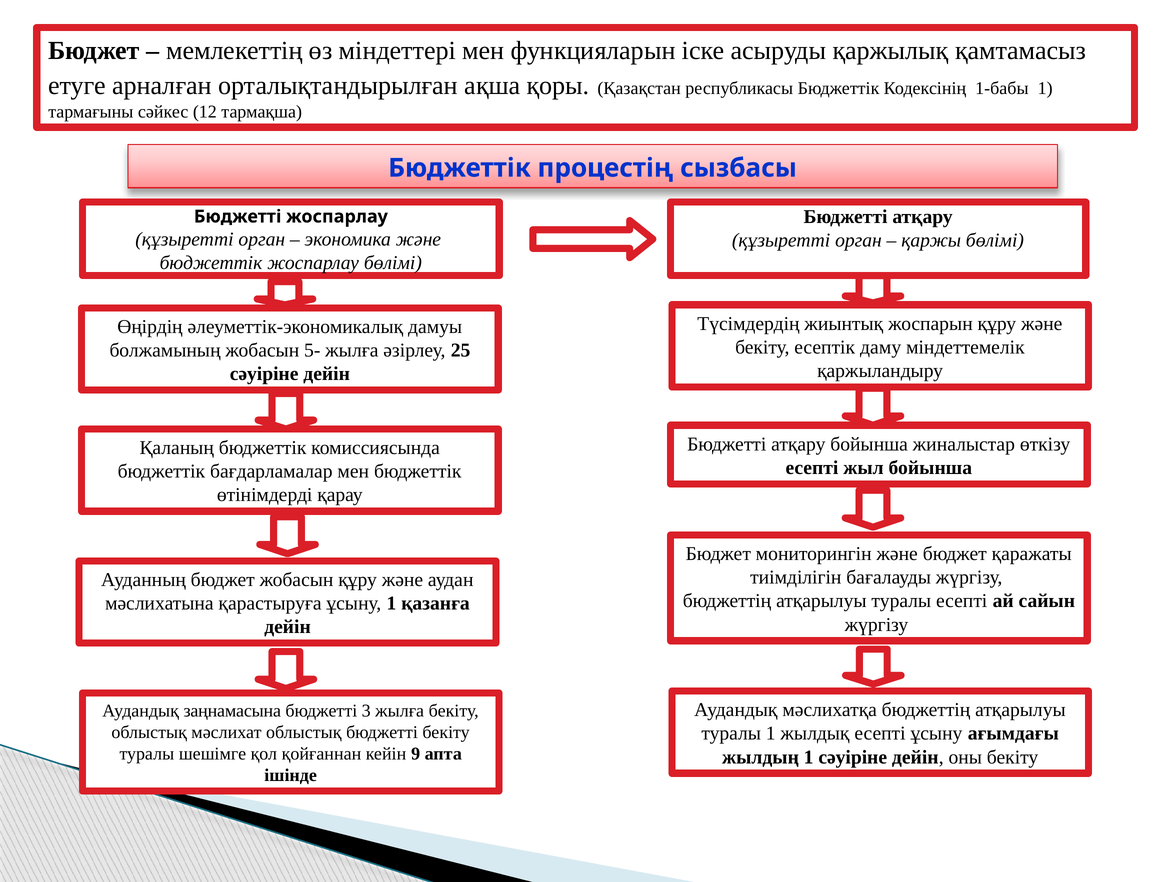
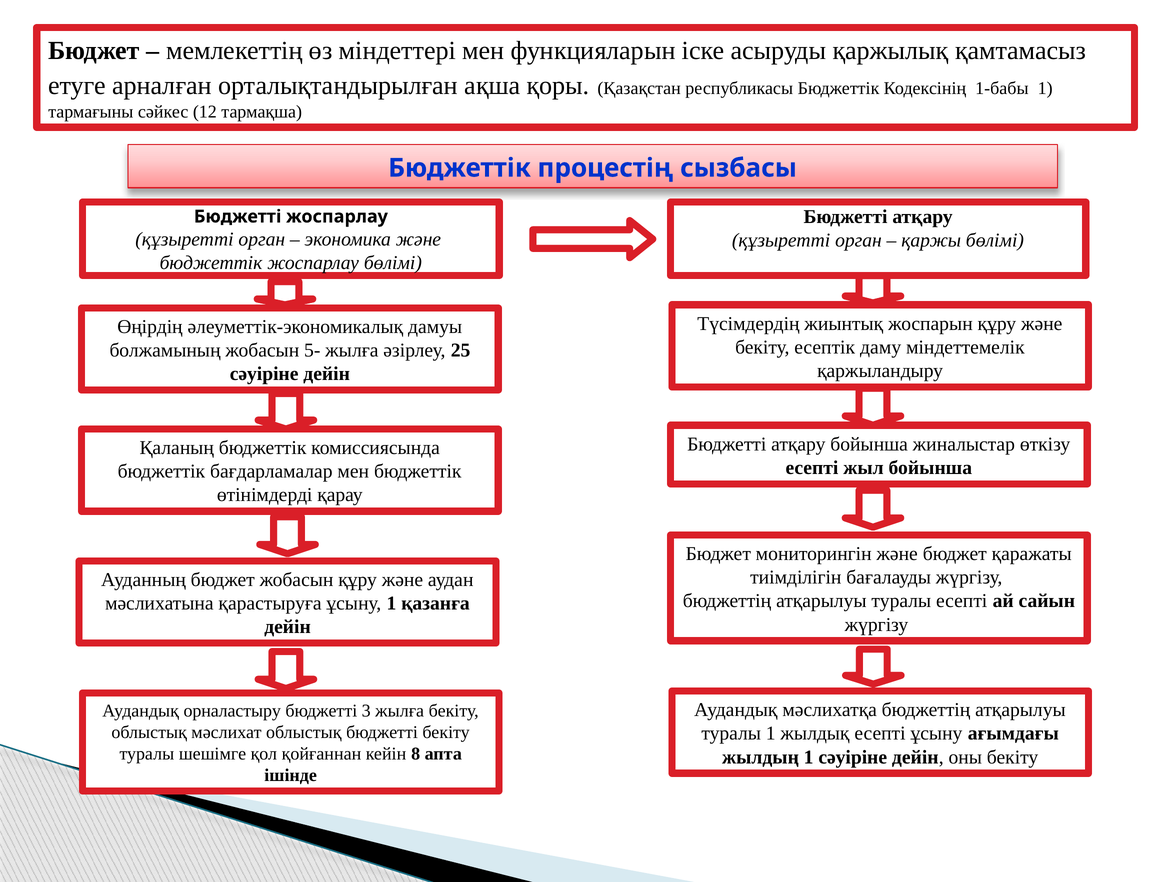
заңнамасына: заңнамасына -> орналастыру (232, 711)
9: 9 -> 8 (416, 754)
